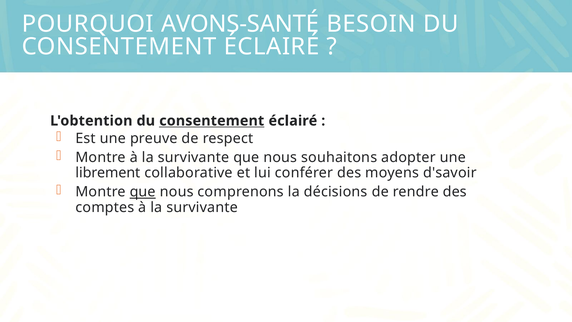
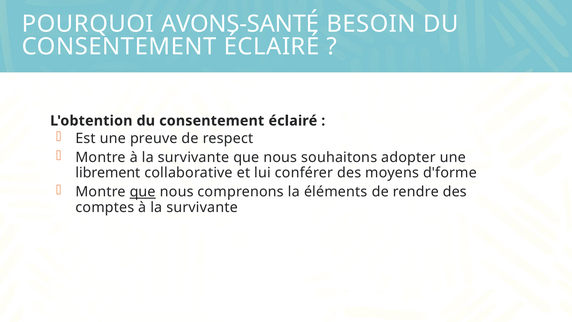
consentement underline: present -> none (212, 121)
d'savoir: d'savoir -> d'forme (450, 173)
décisions: décisions -> éléments (336, 192)
